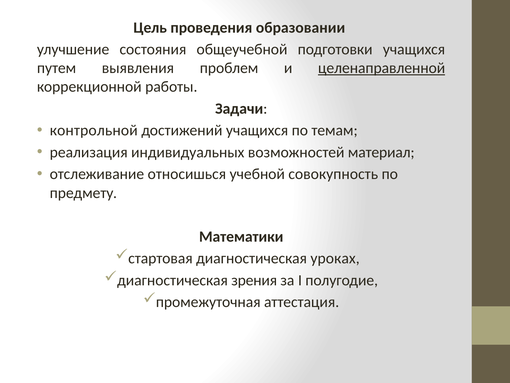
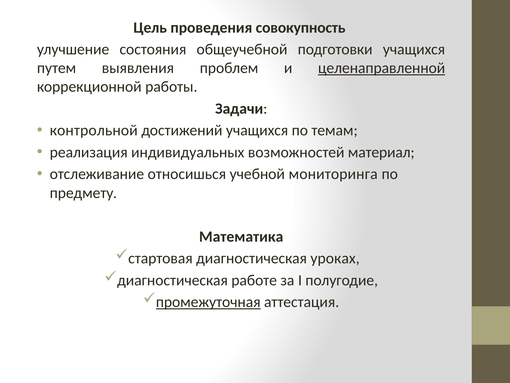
образовании: образовании -> совокупность (301, 28)
совокупность: совокупность -> мониторинга (333, 174)
Математики: Математики -> Математика (241, 236)
зрения: зрения -> работе (254, 280)
промежуточная underline: none -> present (208, 302)
